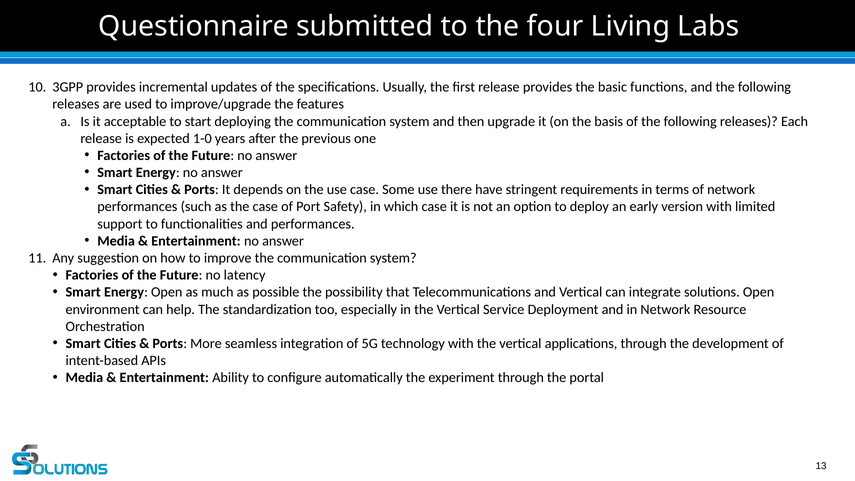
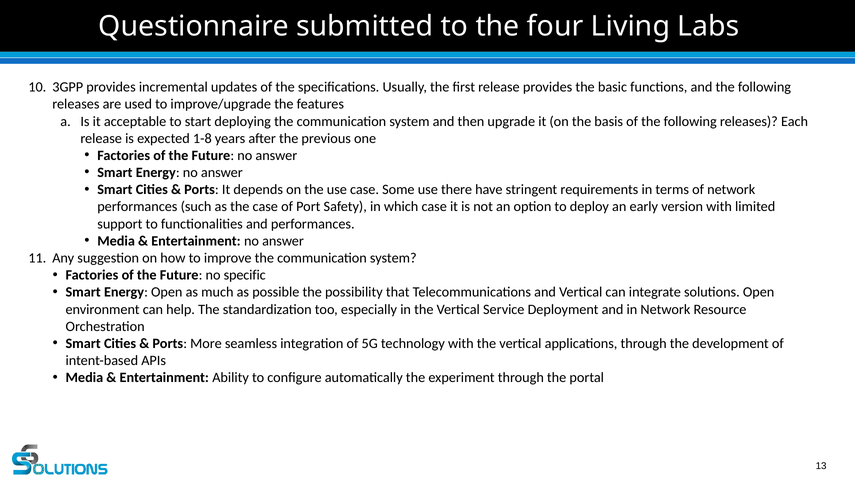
1-0: 1-0 -> 1-8 (202, 138)
latency: latency -> specific (245, 275)
